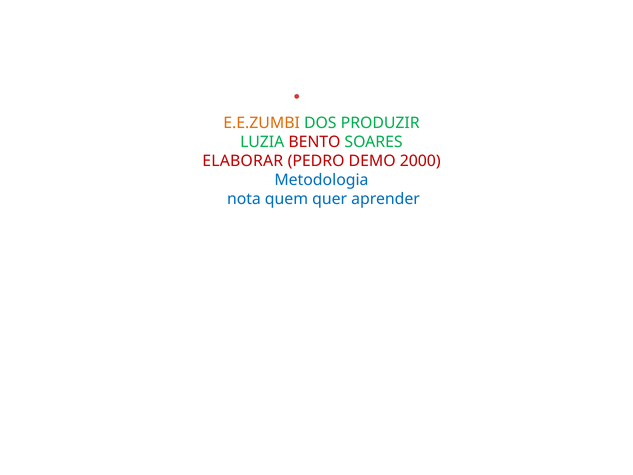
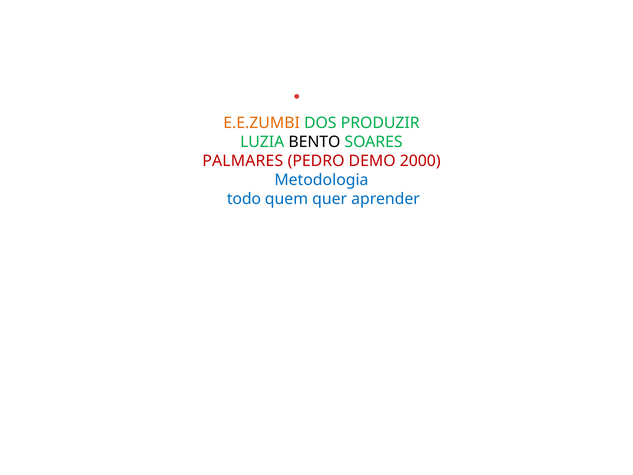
BENTO colour: red -> black (314, 142)
ELABORAR: ELABORAR -> PALMARES (243, 161)
nota: nota -> todo (244, 199)
